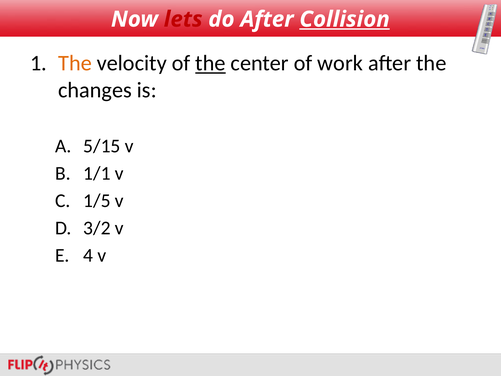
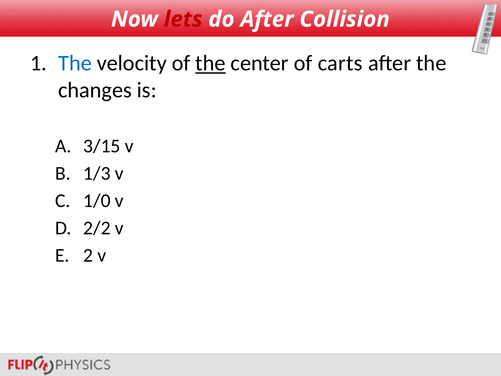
Collision underline: present -> none (345, 19)
The colour: orange -> blue (75, 63)
work: work -> carts (340, 63)
5/15: 5/15 -> 3/15 (102, 146)
1/1: 1/1 -> 1/3 (97, 173)
1/5: 1/5 -> 1/0 (97, 201)
3/2: 3/2 -> 2/2 (97, 228)
4: 4 -> 2 (88, 255)
